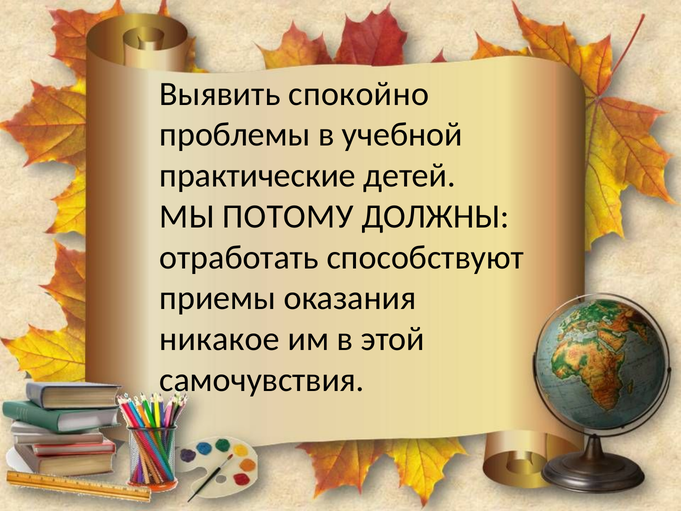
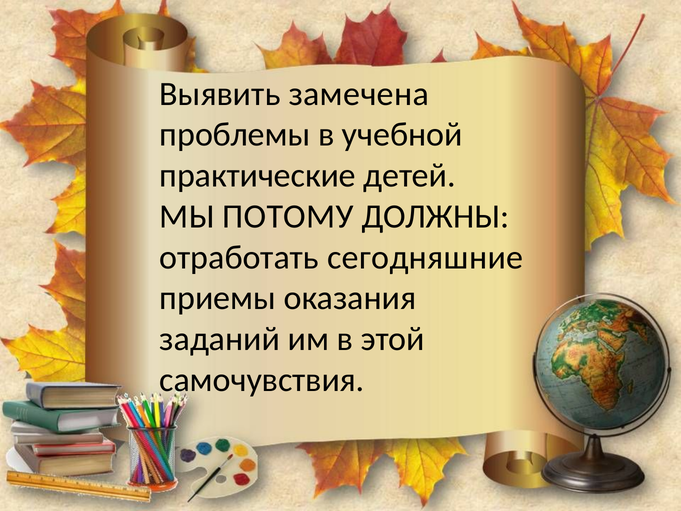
спокойно: спокойно -> замечена (359, 94)
способствуют: способствуют -> сегодняшние (425, 257)
никакое: никакое -> заданий (220, 339)
